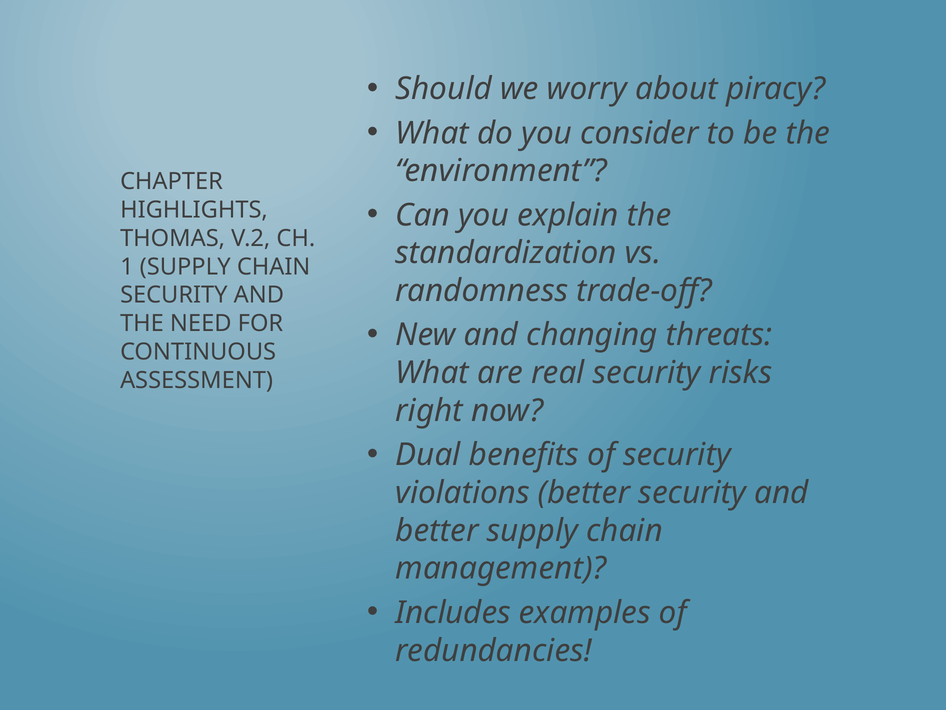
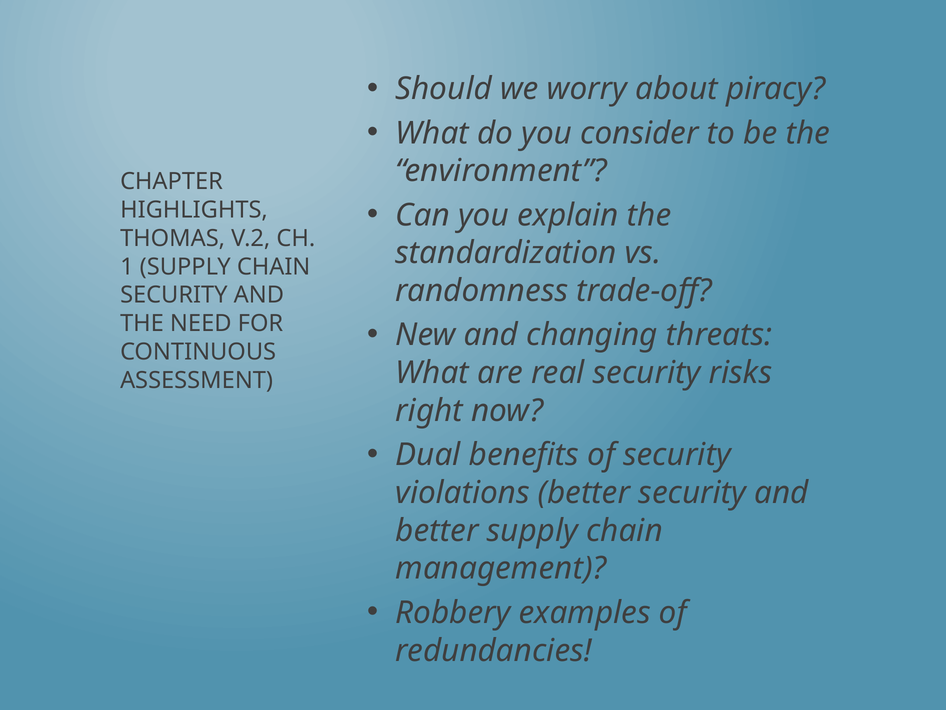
Includes: Includes -> Robbery (453, 612)
